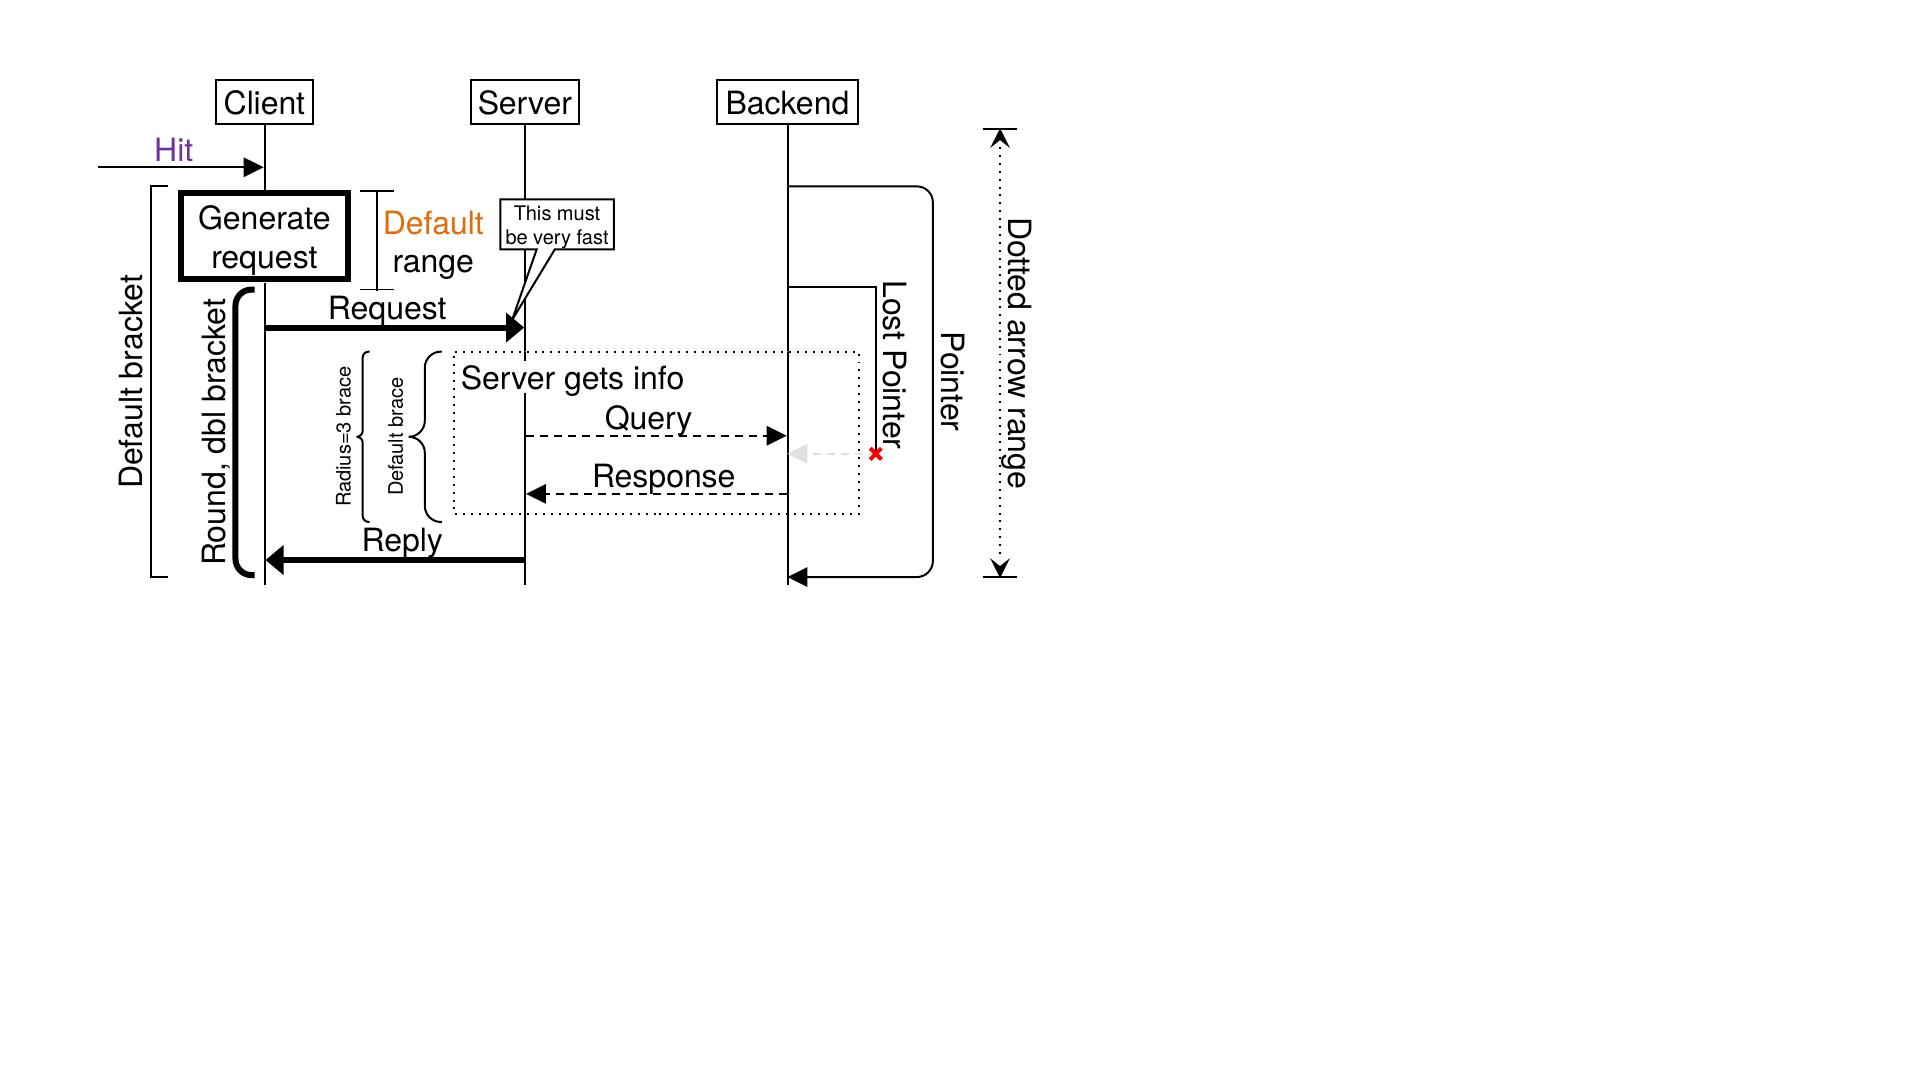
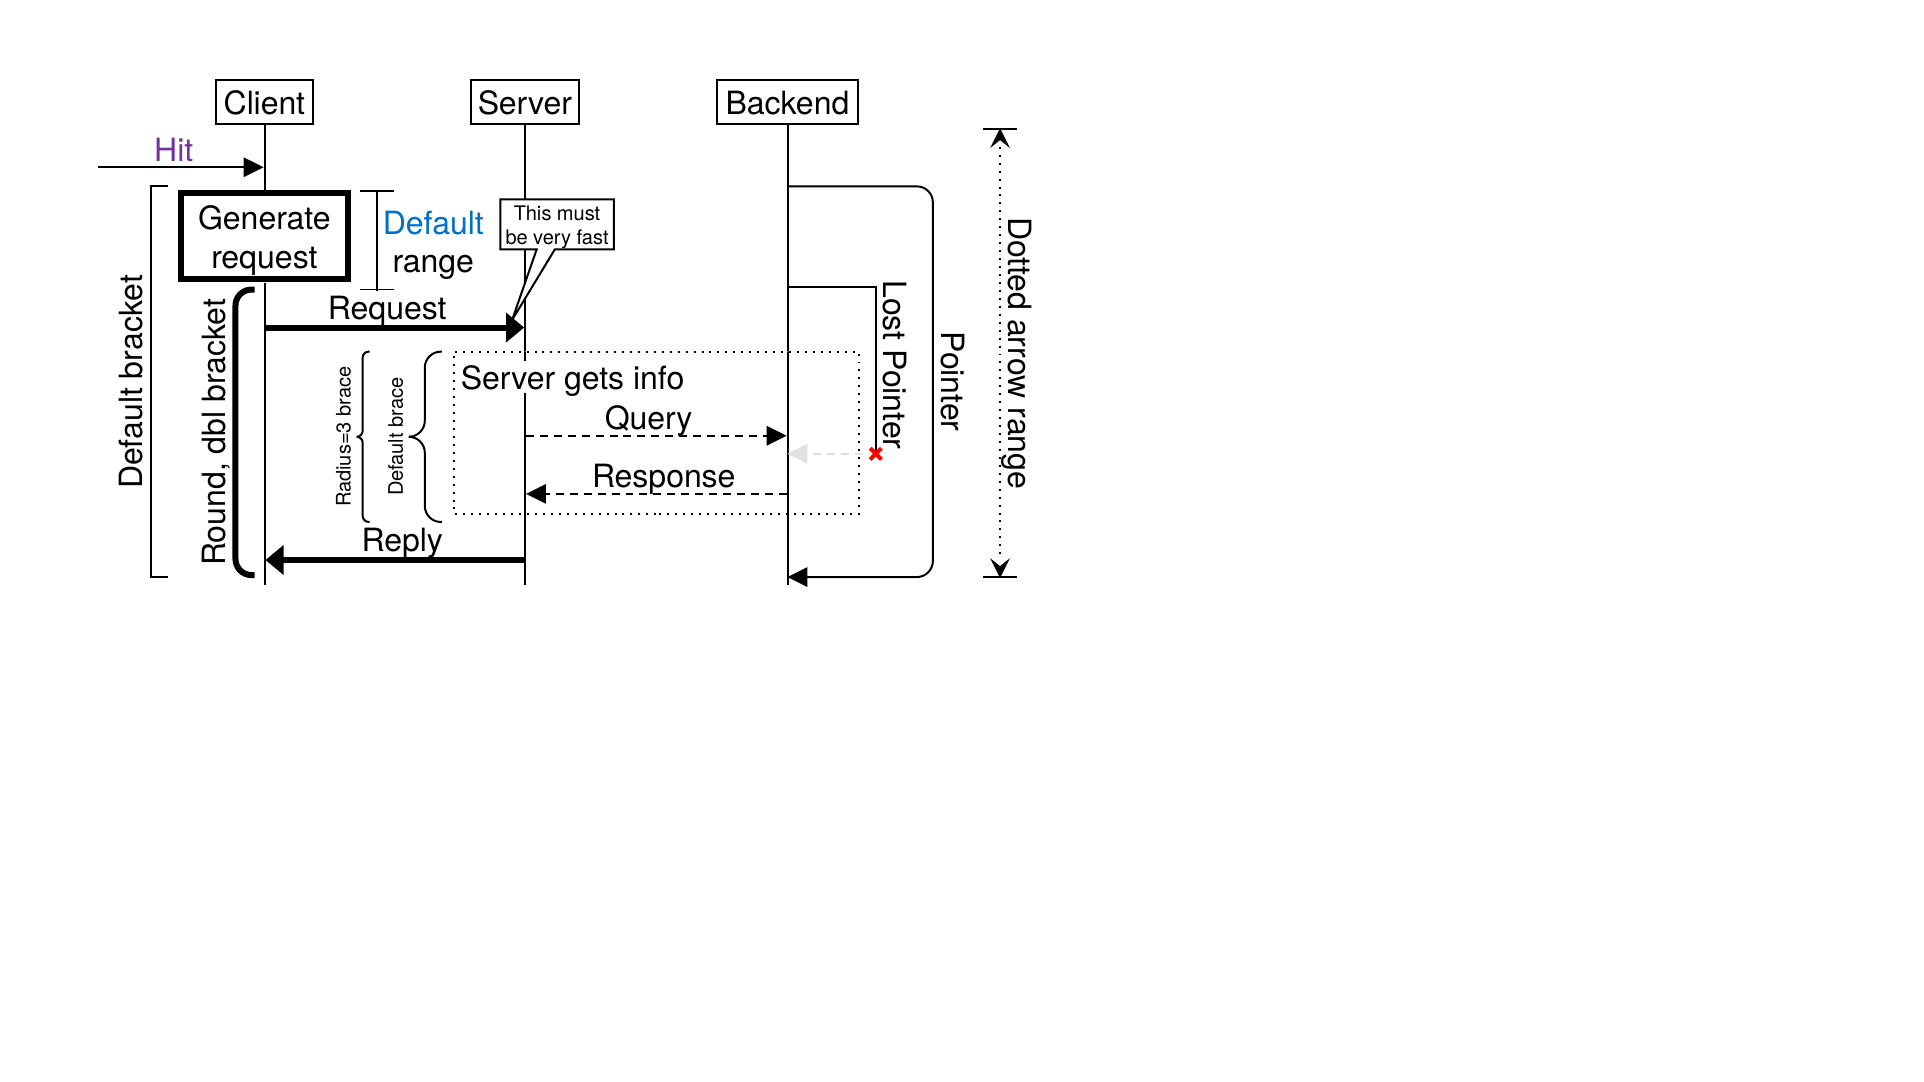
Default colour: orange -> blue (433, 223)
